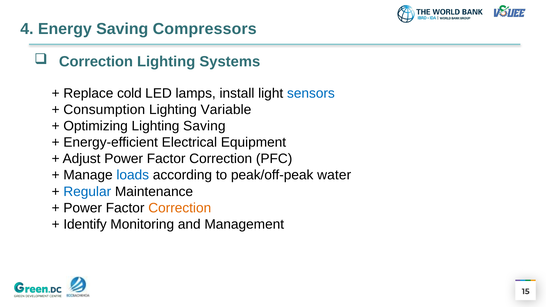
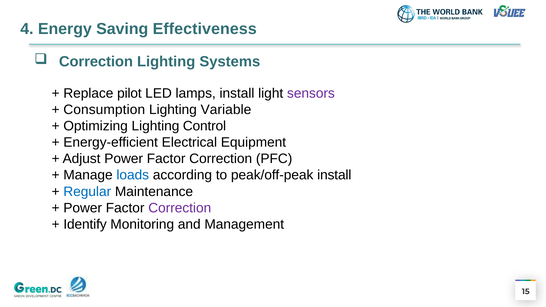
Compressors: Compressors -> Effectiveness (205, 29)
cold: cold -> pilot (129, 93)
sensors colour: blue -> purple (311, 93)
Lighting Saving: Saving -> Control (204, 126)
peak/off-peak water: water -> install (334, 175)
Correction colour: orange -> purple (180, 208)
